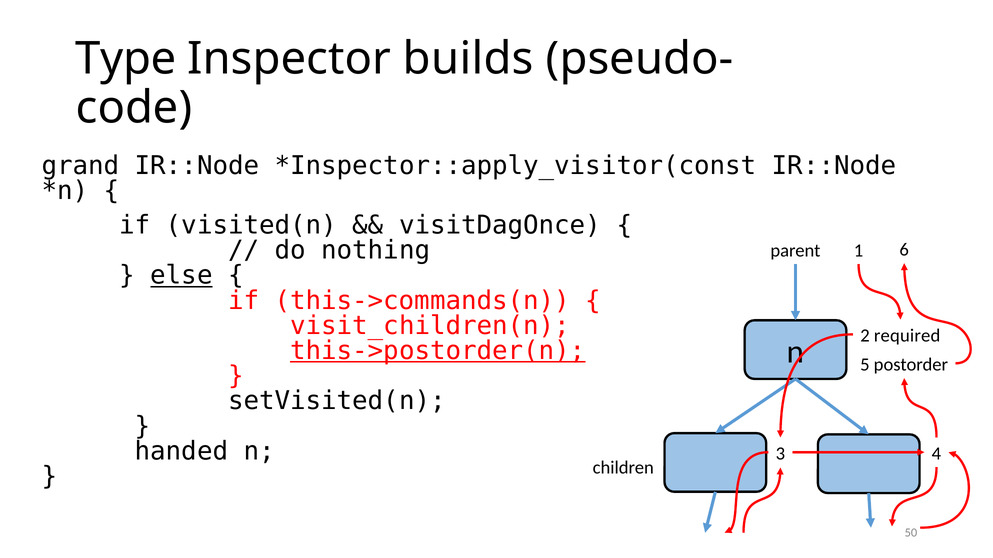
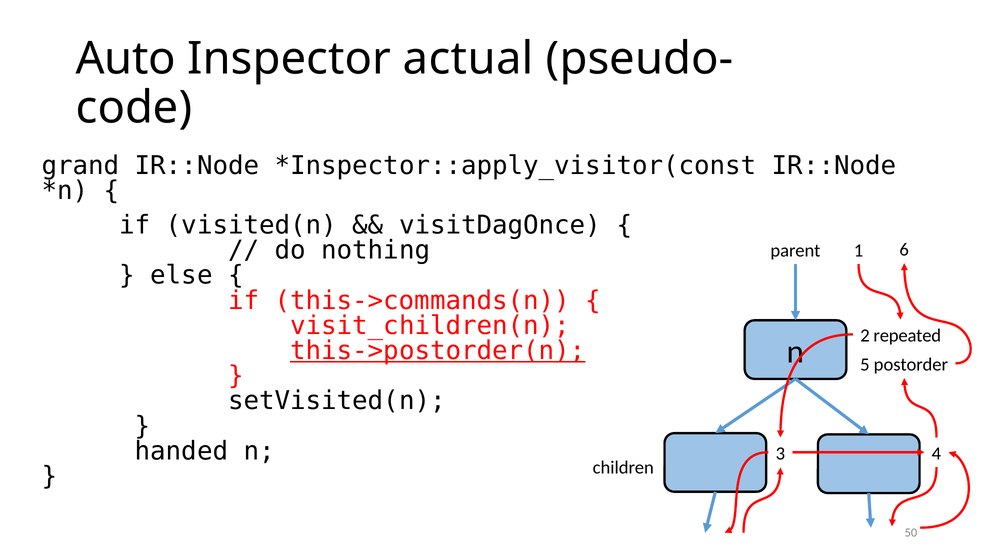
Type: Type -> Auto (126, 59)
builds: builds -> actual (468, 59)
else underline: present -> none (181, 276)
required: required -> repeated (907, 336)
